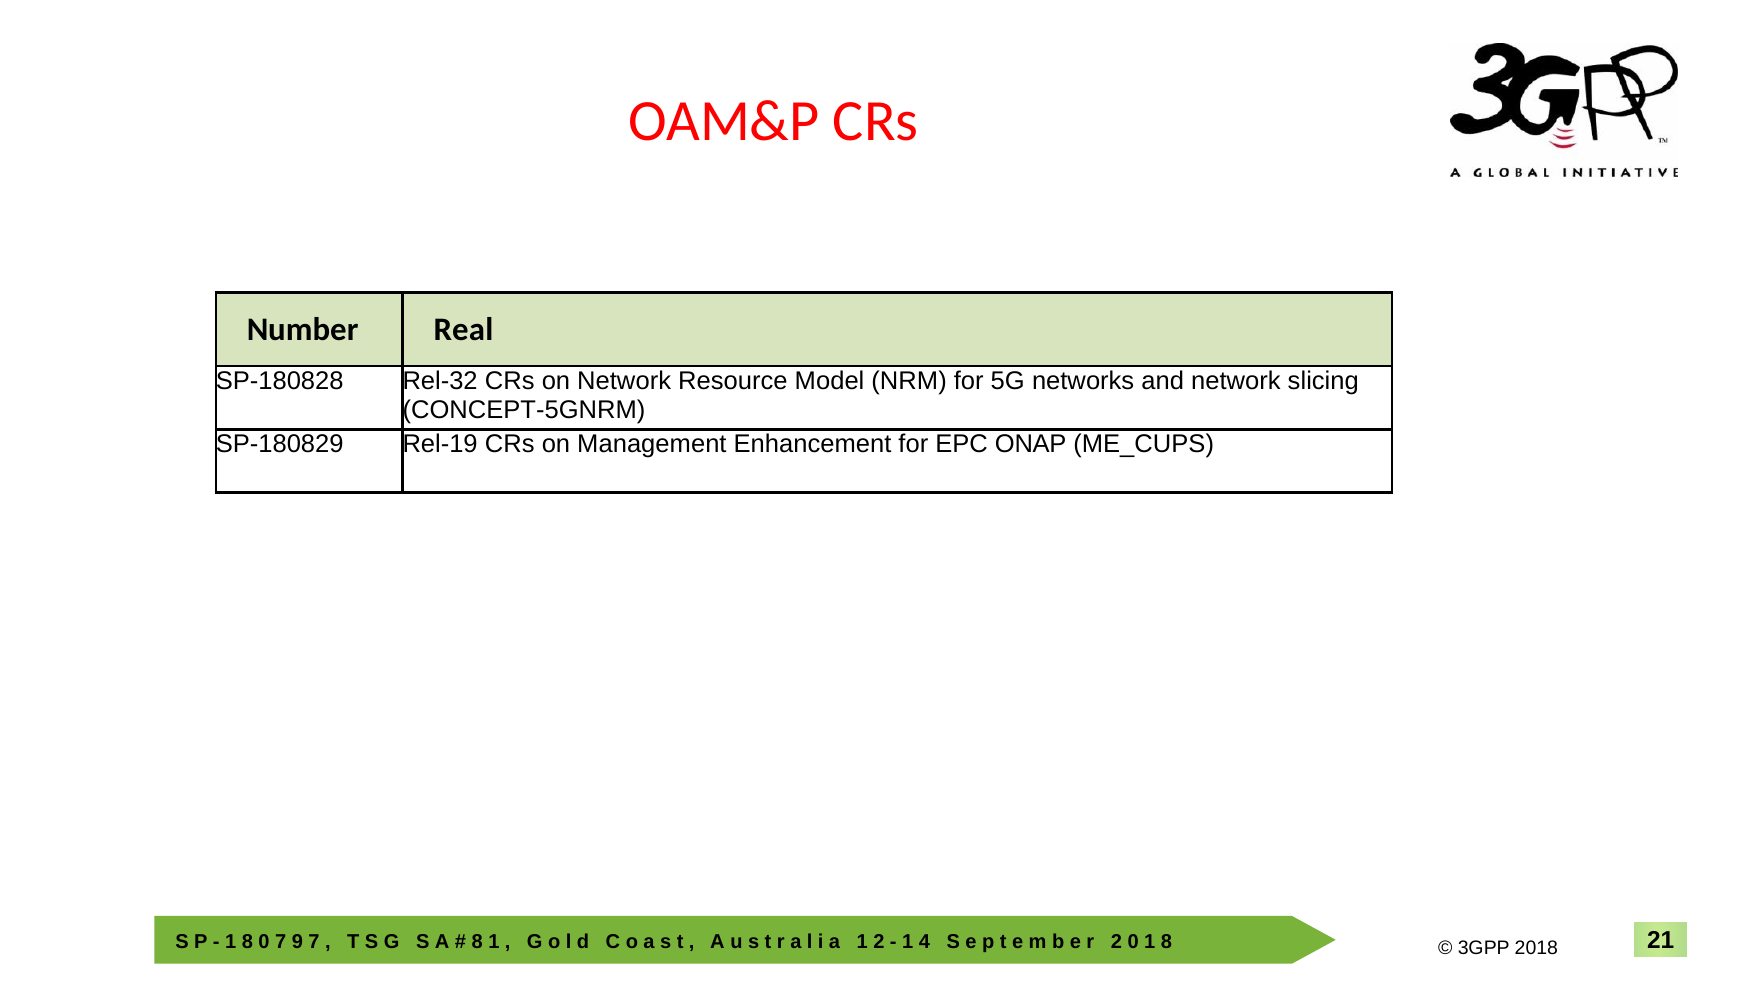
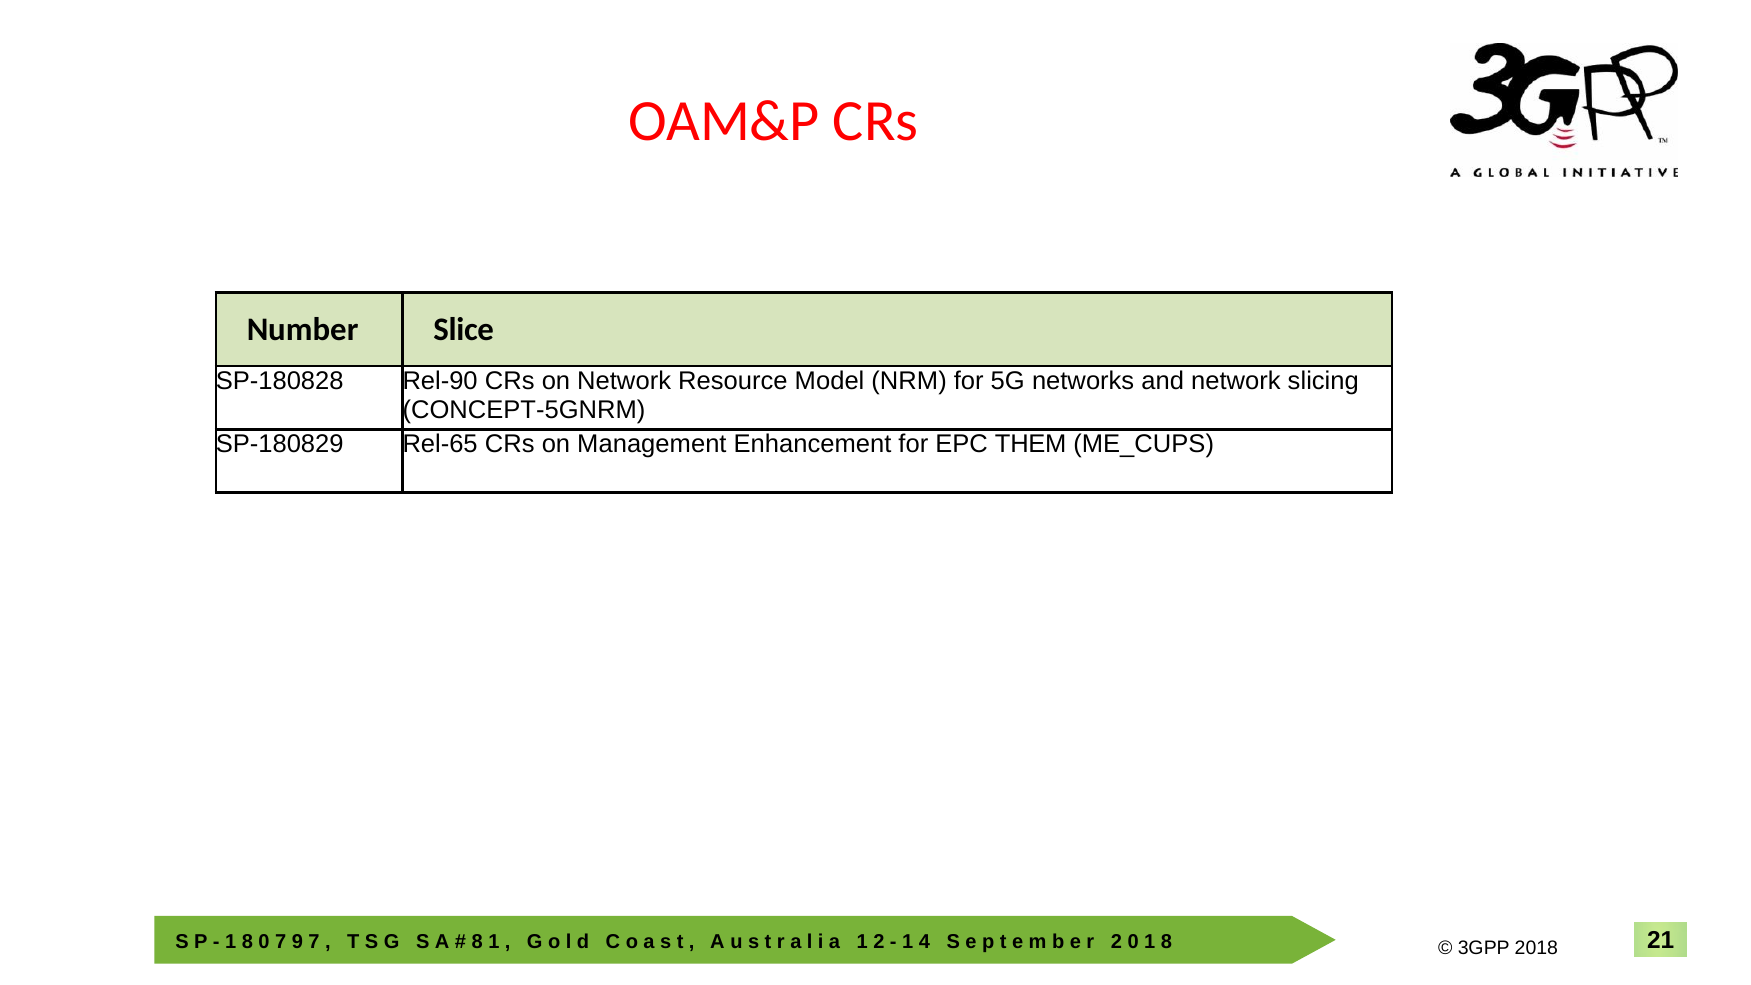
Real: Real -> Slice (464, 330)
Rel-32: Rel-32 -> Rel-90 (440, 381)
Rel-19: Rel-19 -> Rel-65 (440, 444)
ONAP: ONAP -> THEM (1031, 444)
